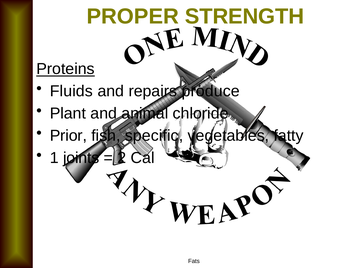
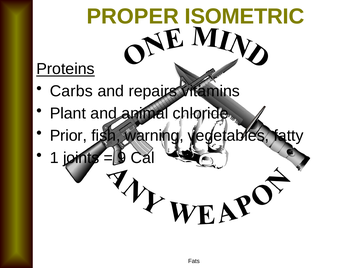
STRENGTH: STRENGTH -> ISOMETRIC (245, 16)
Fluids: Fluids -> Carbs (71, 91)
produce: produce -> vitamins (211, 91)
specific: specific -> warning (154, 136)
2: 2 -> 9 (122, 158)
